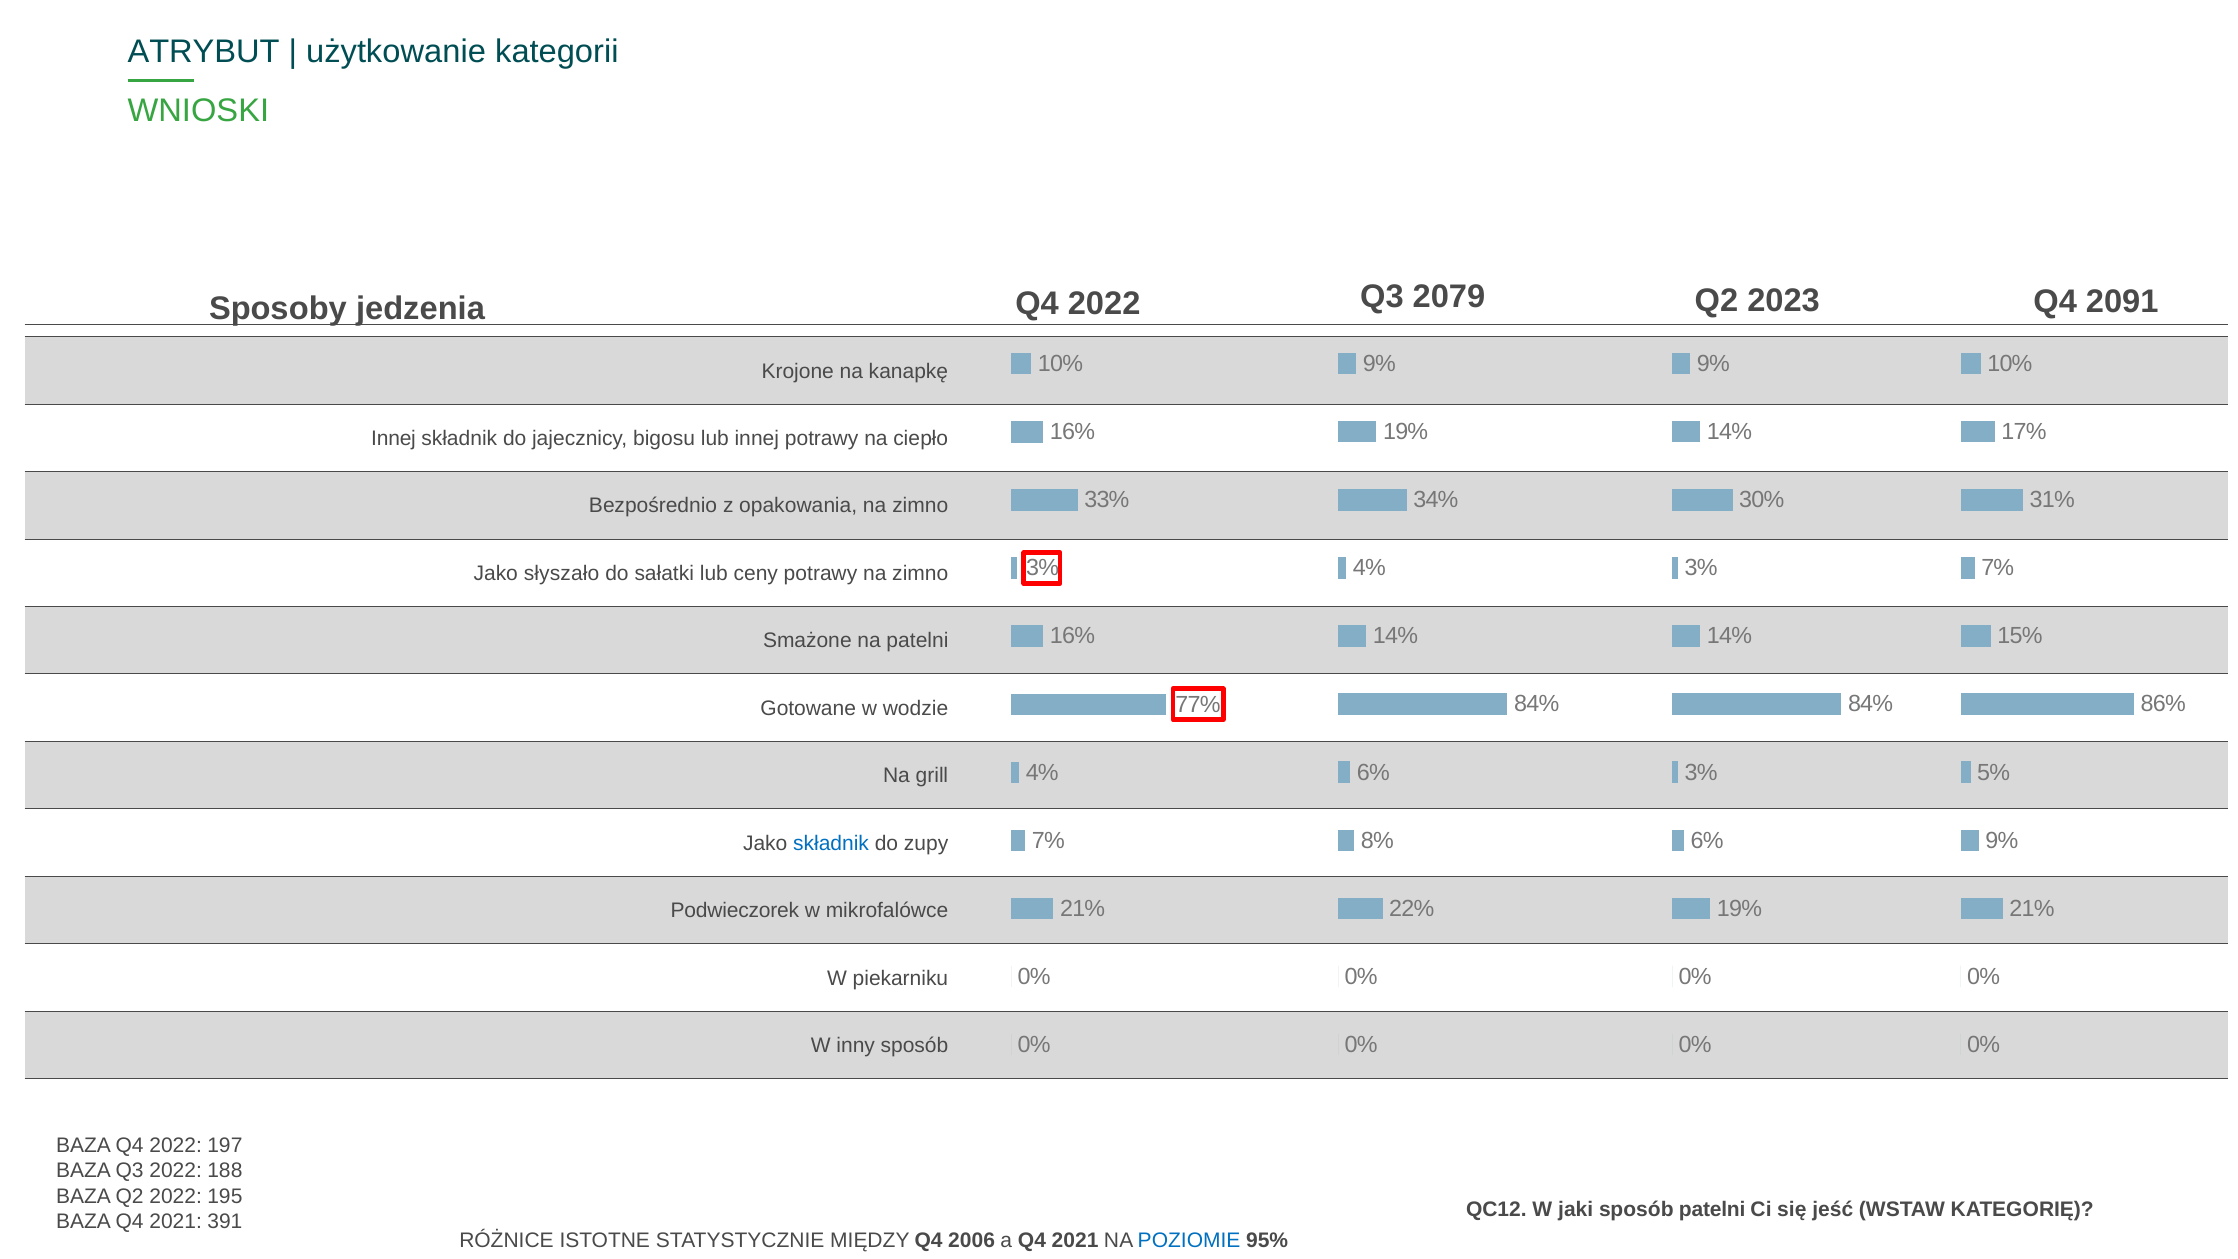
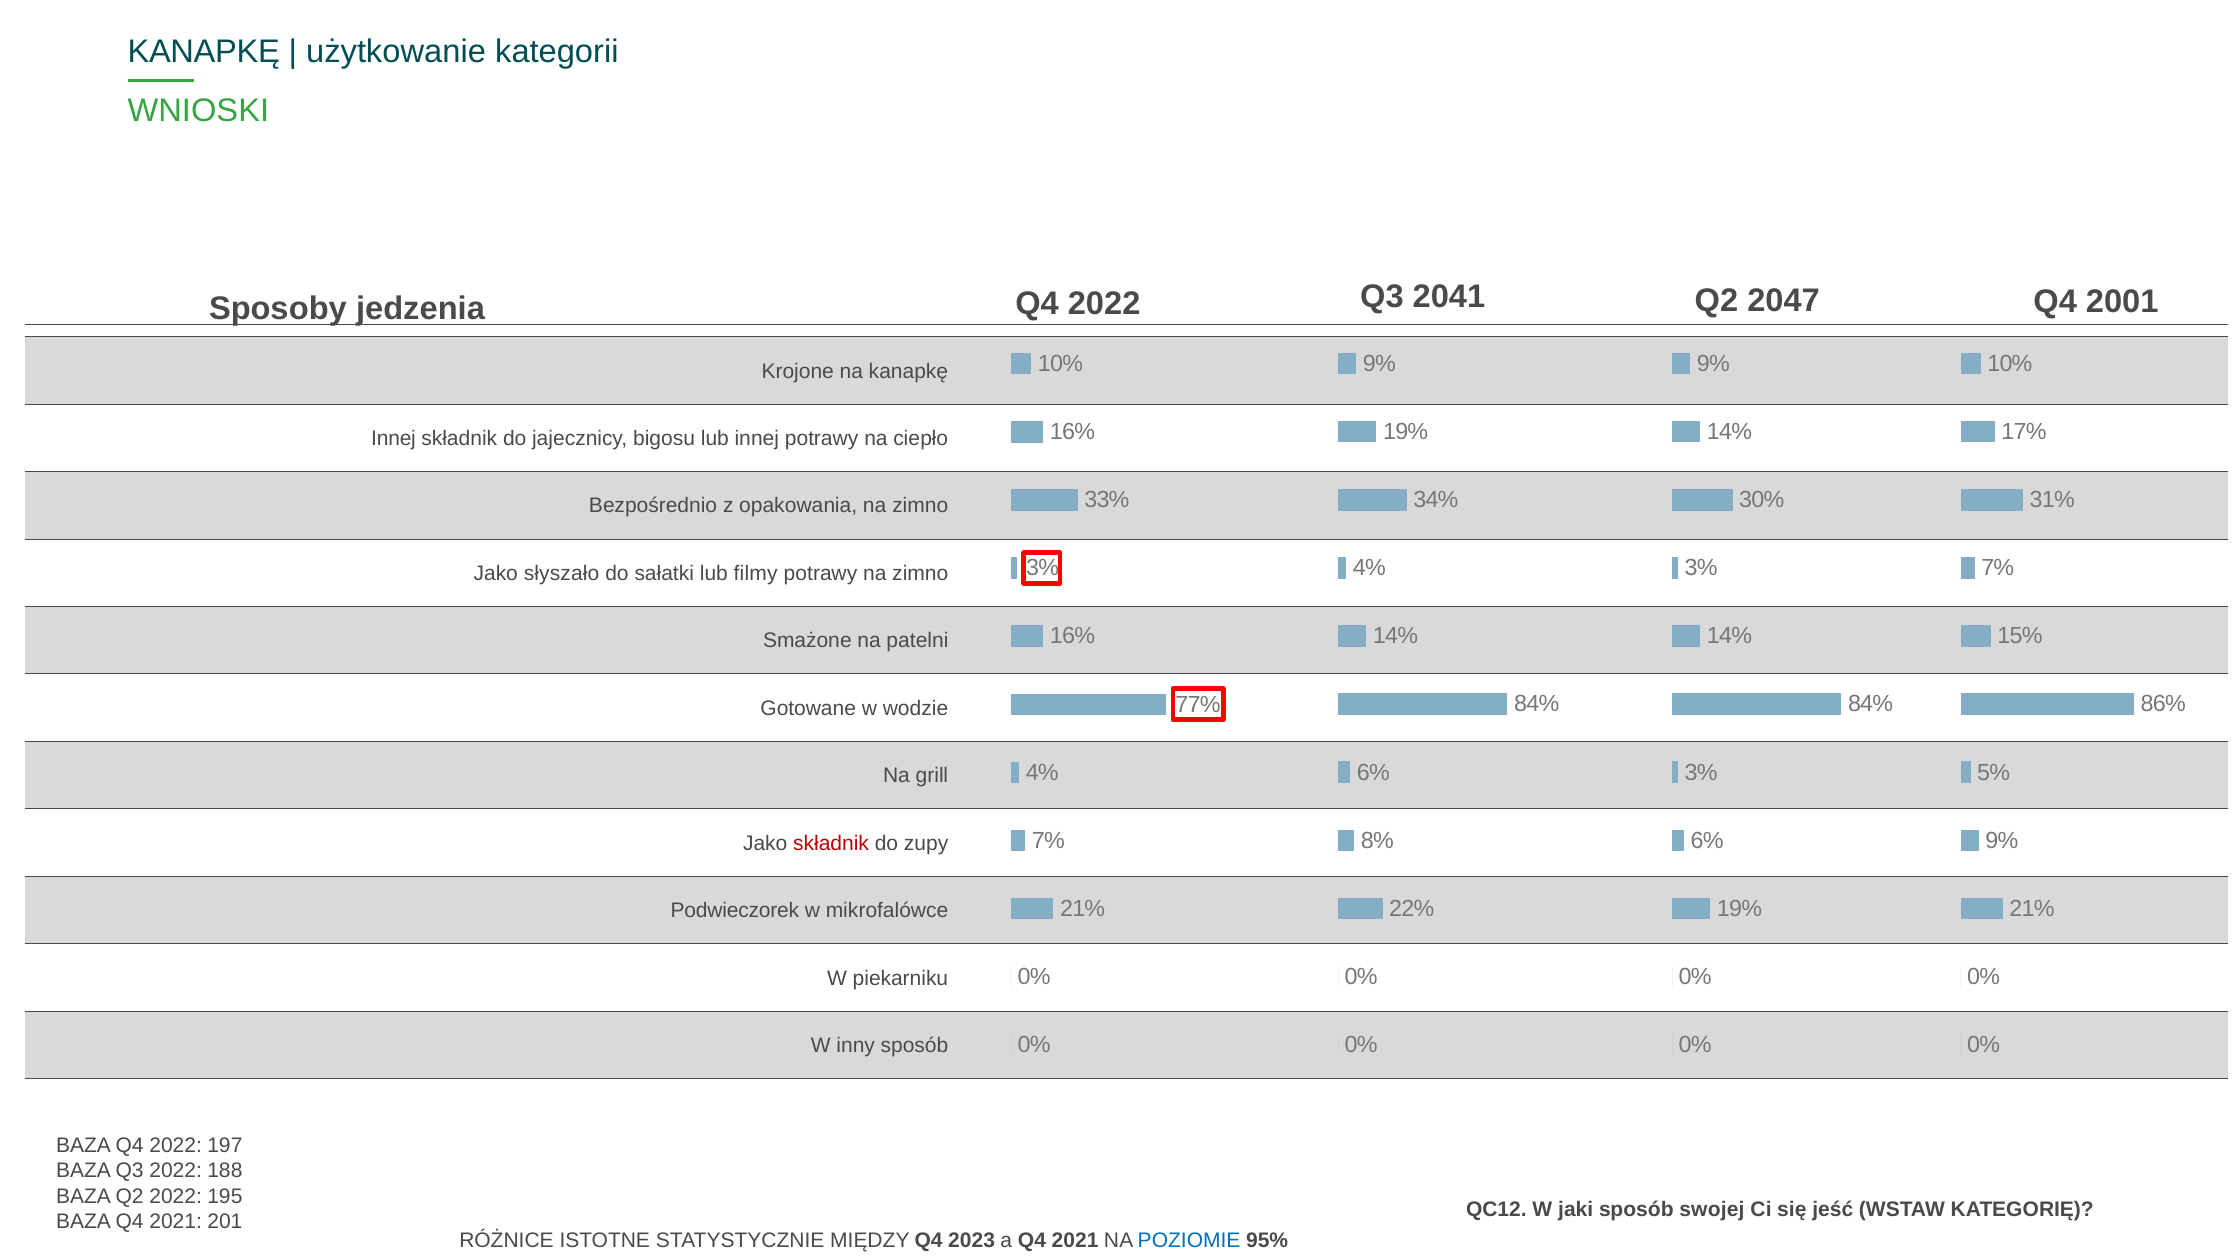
ATRYBUT: ATRYBUT -> KANAPKĘ (204, 52)
2079: 2079 -> 2041 (1449, 297)
2023: 2023 -> 2047 (1784, 301)
2091: 2091 -> 2001 (2122, 302)
ceny: ceny -> filmy (756, 573)
składnik colour: blue -> red (831, 843)
sposób patelni: patelni -> swojej (1712, 1209)
391: 391 -> 201 (225, 1221)
2006: 2006 -> 2023 (972, 1241)
